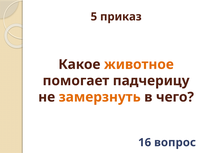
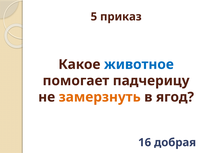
животное colour: orange -> blue (139, 65)
чего: чего -> ягод (175, 98)
вопрос: вопрос -> добрая (175, 143)
